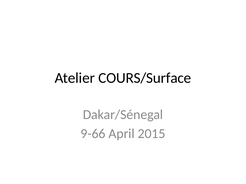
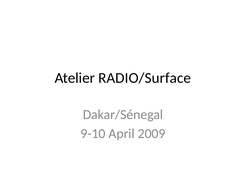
COURS/Surface: COURS/Surface -> RADIO/Surface (145, 78)
9-66: 9-66 -> 9-10 (93, 134)
2015: 2015 -> 2009 (152, 134)
